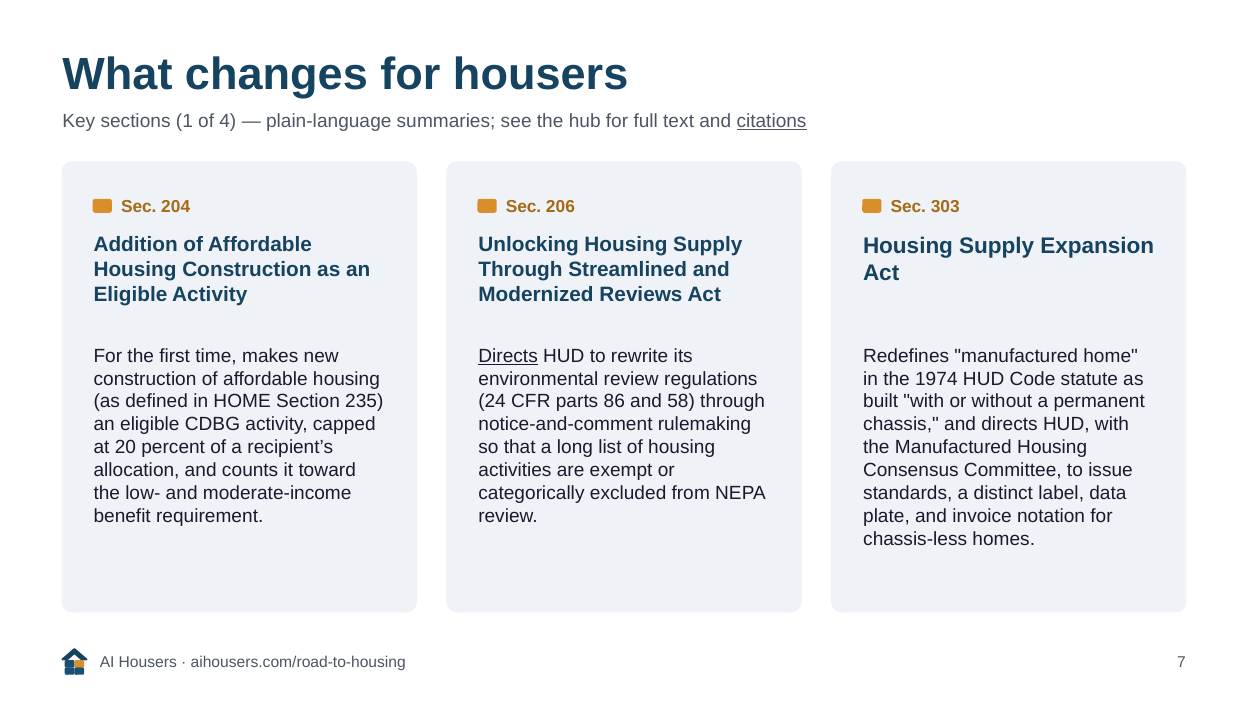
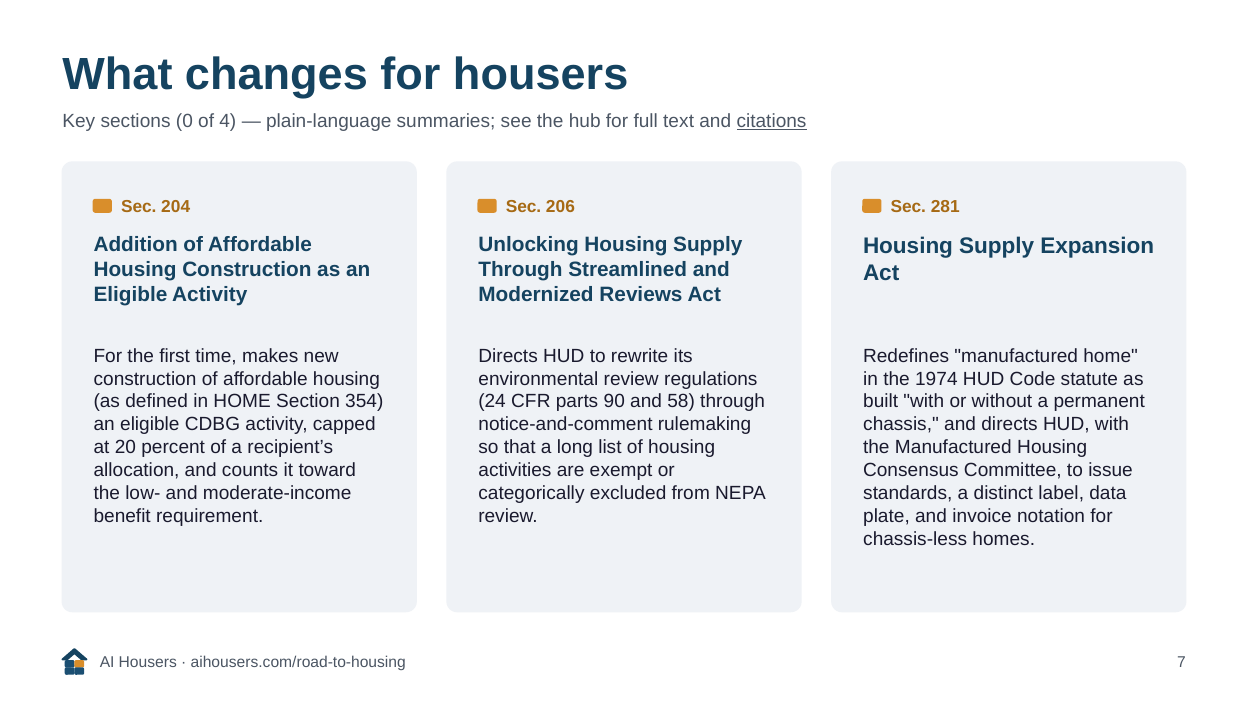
1: 1 -> 0 (184, 121)
303: 303 -> 281 (945, 207)
Directs underline: present -> none (508, 356)
235: 235 -> 354 (364, 402)
86: 86 -> 90 (614, 402)
